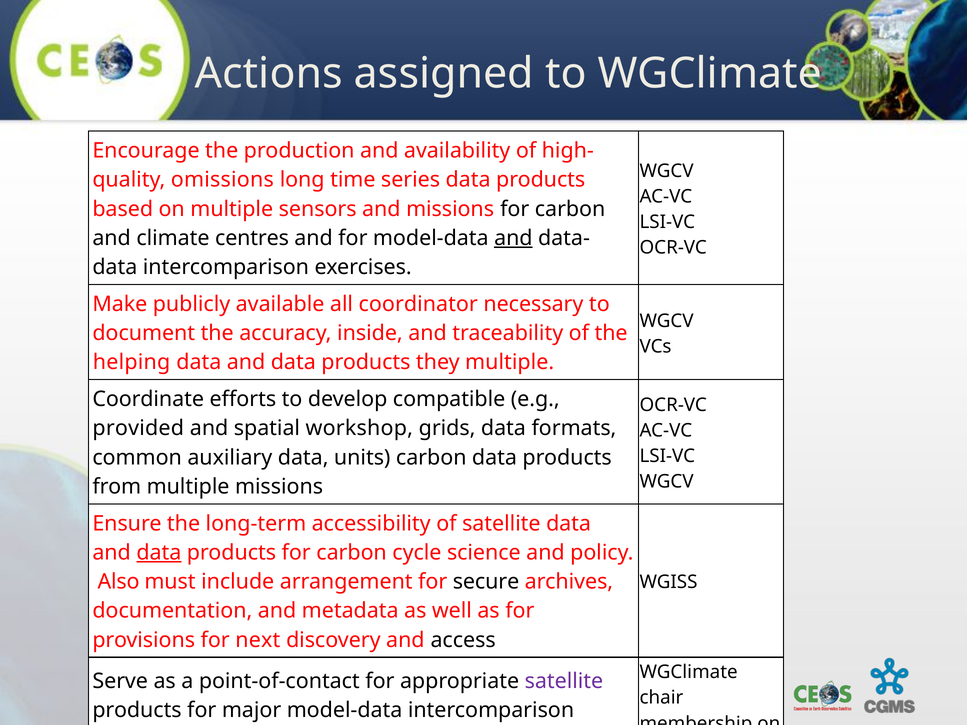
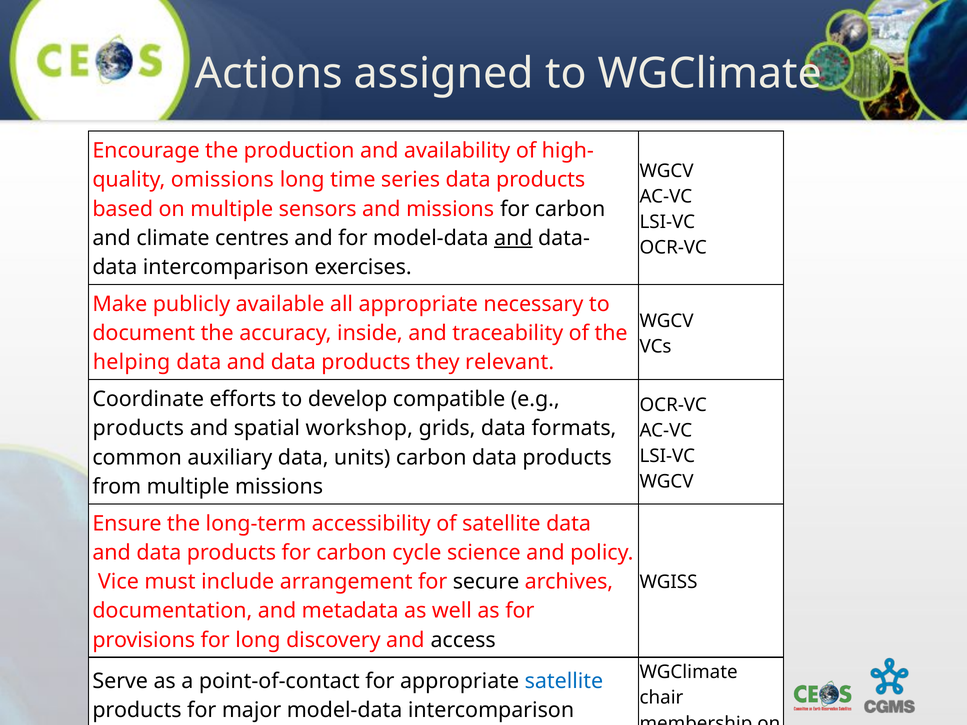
all coordinator: coordinator -> appropriate (418, 304)
they multiple: multiple -> relevant (510, 363)
provided: provided -> products (138, 428)
data underline: present -> none (159, 553)
Also: Also -> Vice (118, 582)
for next: next -> long (258, 640)
satellite colour: purple -> blue (564, 681)
